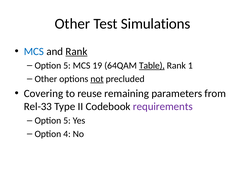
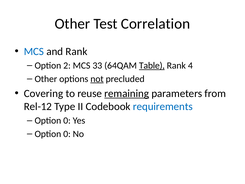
Simulations: Simulations -> Correlation (156, 24)
Rank underline: present -> none (76, 51)
5: 5 -> 2 (67, 65)
19: 19 -> 33 (97, 65)
1: 1 -> 4 (190, 65)
remaining underline: none -> present (127, 93)
Rel-33: Rel-33 -> Rel-12 (38, 106)
requirements colour: purple -> blue (163, 106)
5: 5 -> 0 (67, 120)
4: 4 -> 0 (67, 134)
